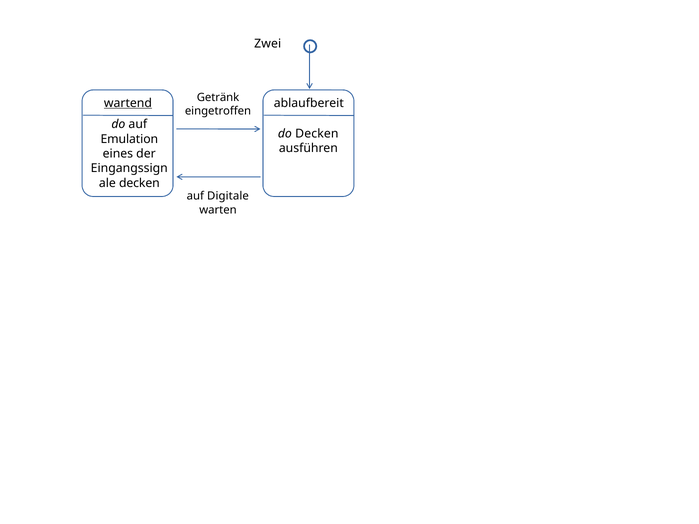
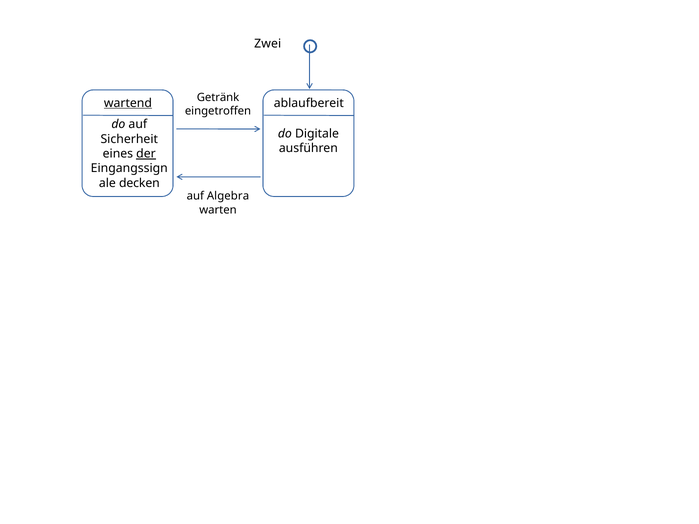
do Decken: Decken -> Digitale (317, 134)
Emulation: Emulation -> Sicherheit (129, 139)
der underline: none -> present (146, 154)
Digitale: Digitale -> Algebra (228, 196)
